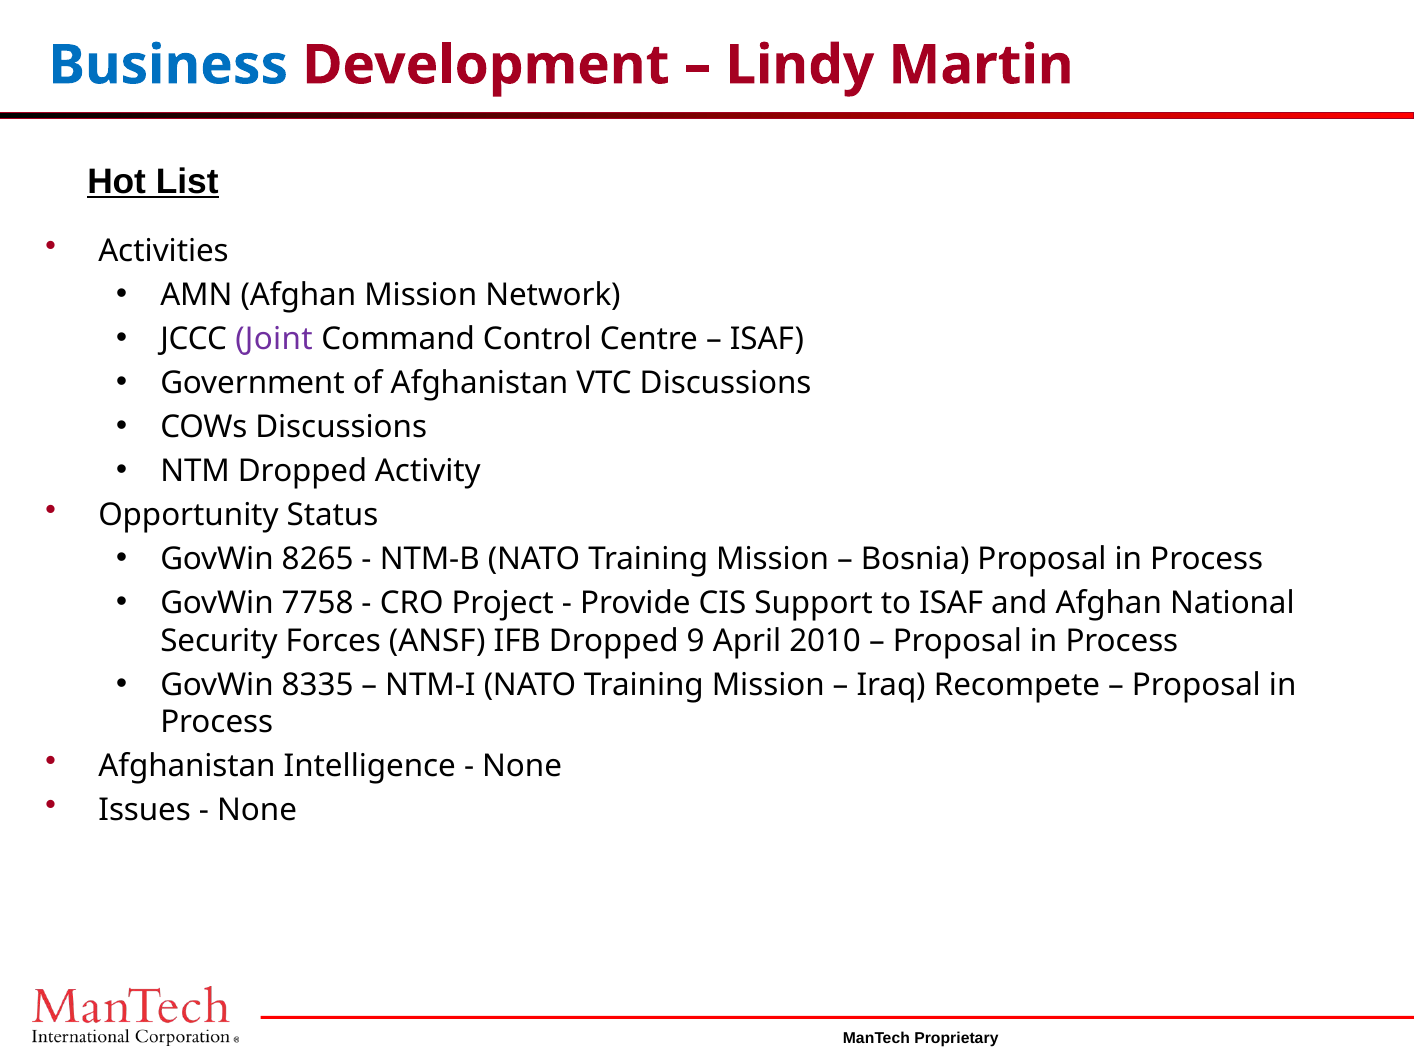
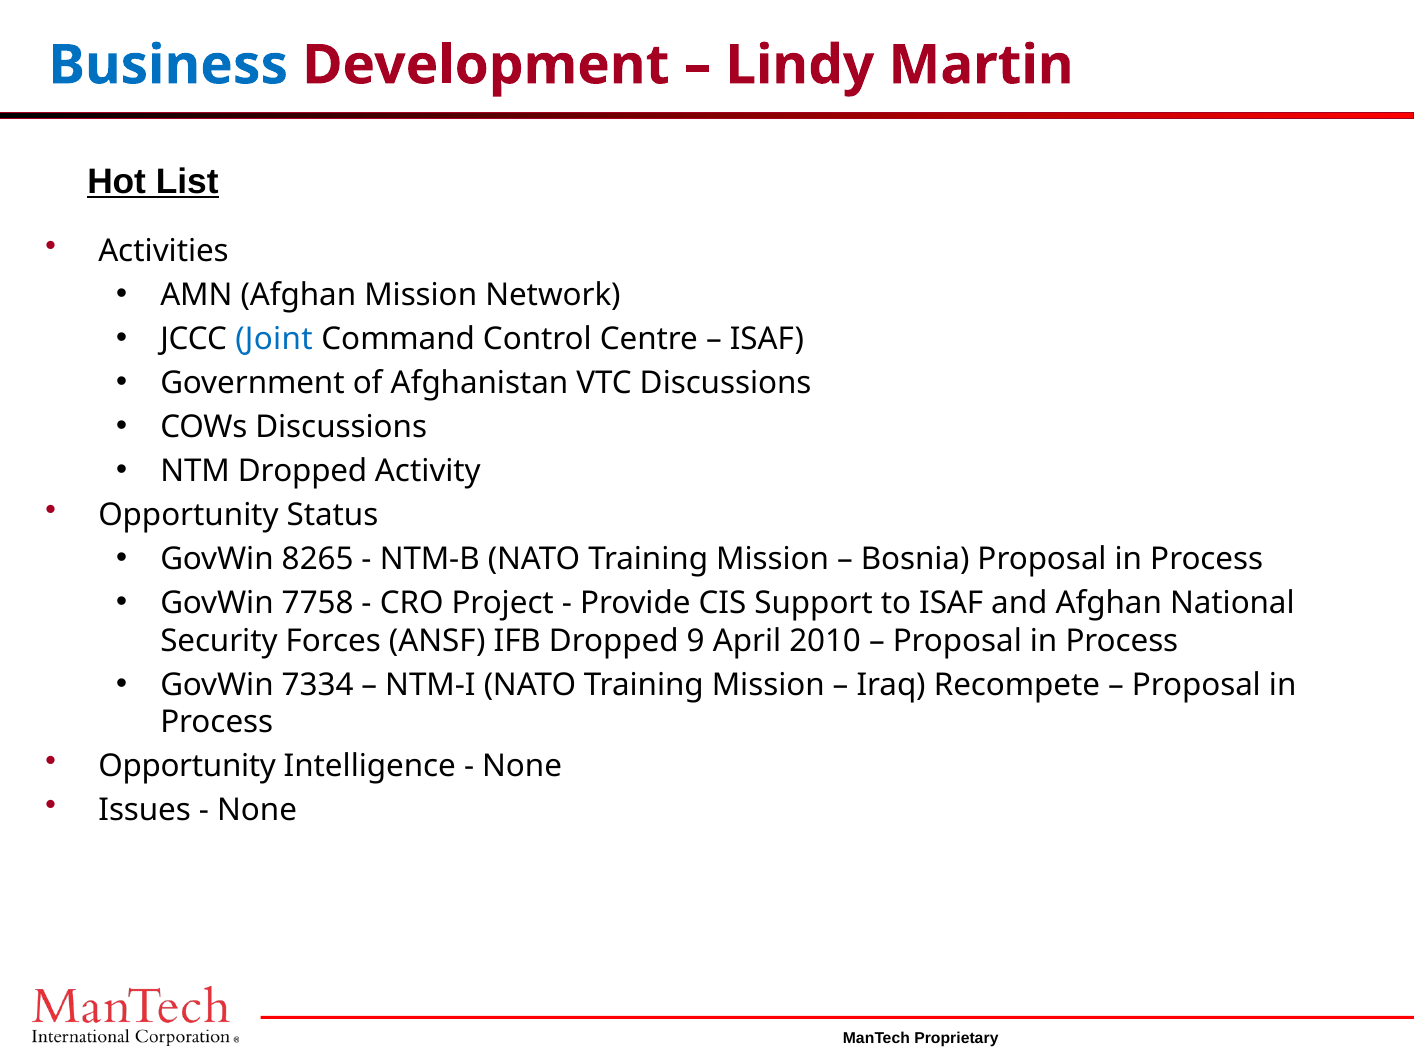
Joint colour: purple -> blue (274, 339)
8335: 8335 -> 7334 (318, 684)
Afghanistan: Afghanistan -> Opportunity (187, 766)
